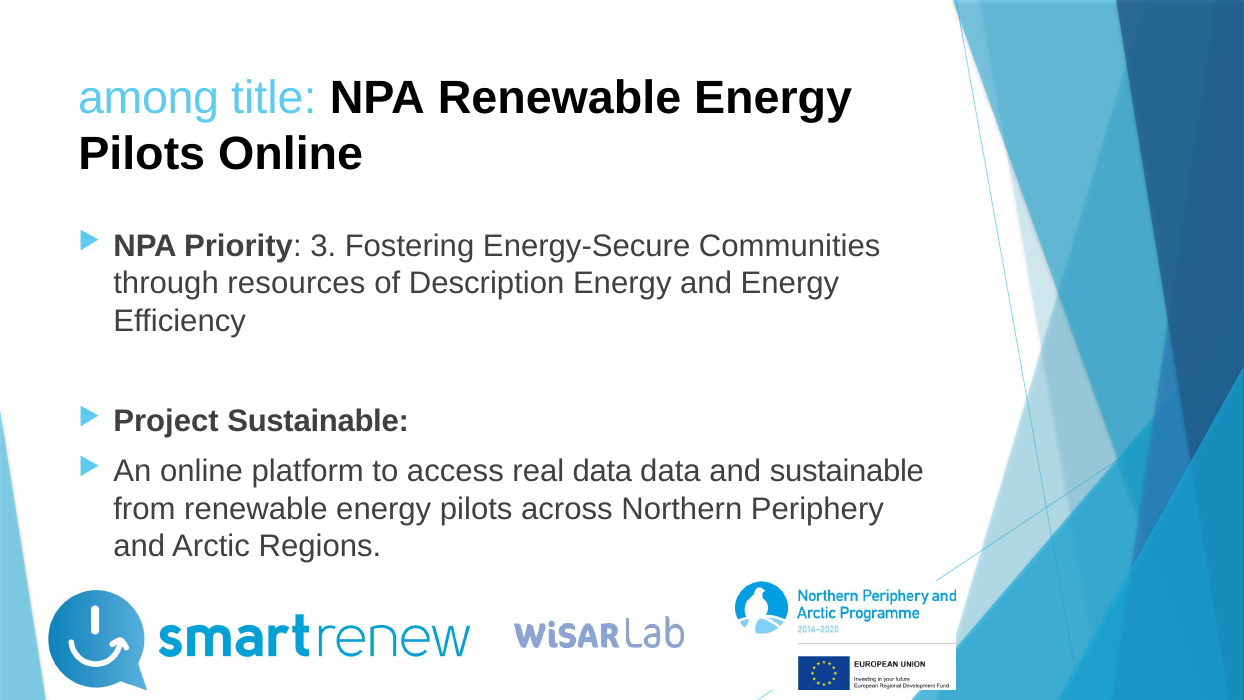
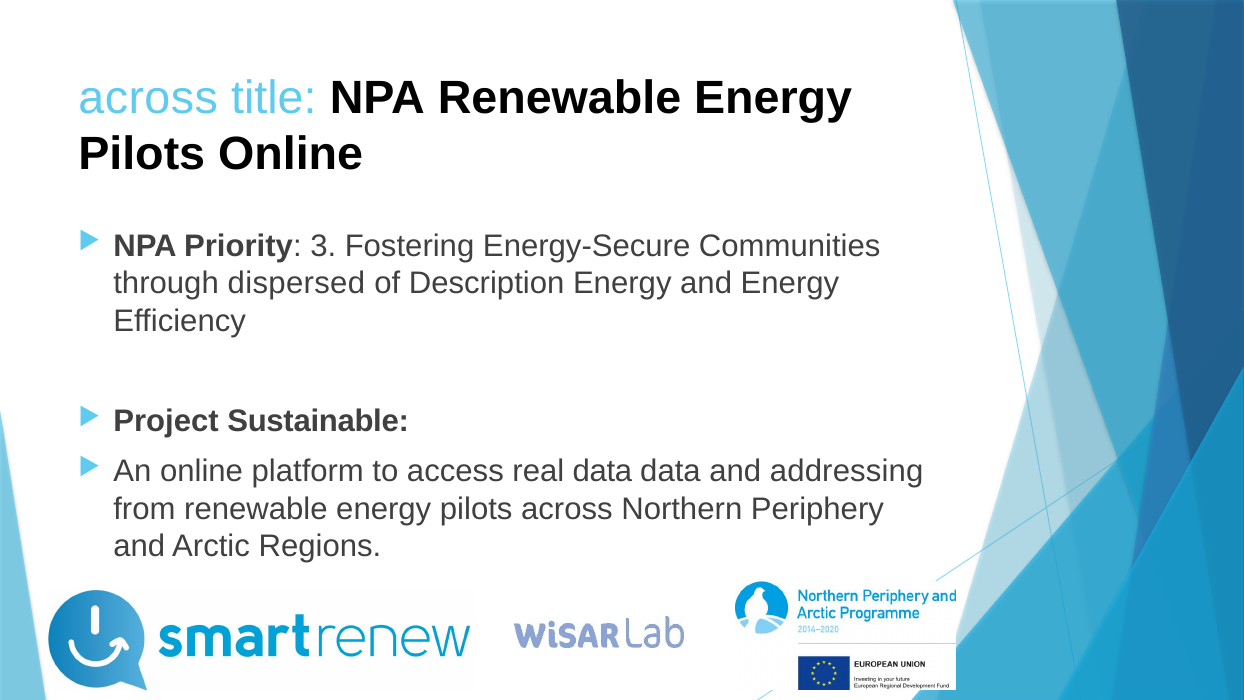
among: among -> across (148, 98)
resources: resources -> dispersed (296, 283)
and sustainable: sustainable -> addressing (847, 471)
